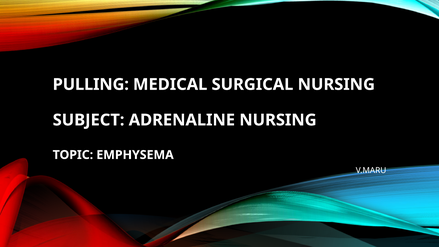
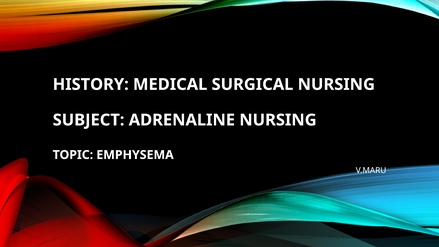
PULLING: PULLING -> HISTORY (91, 84)
